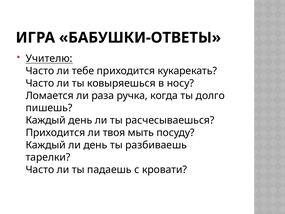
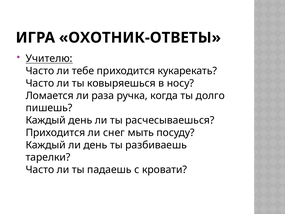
БАБУШКИ-ОТВЕТЫ: БАБУШКИ-ОТВЕТЫ -> ОХОТНИК-ОТВЕТЫ (140, 38)
твоя: твоя -> снег (114, 133)
